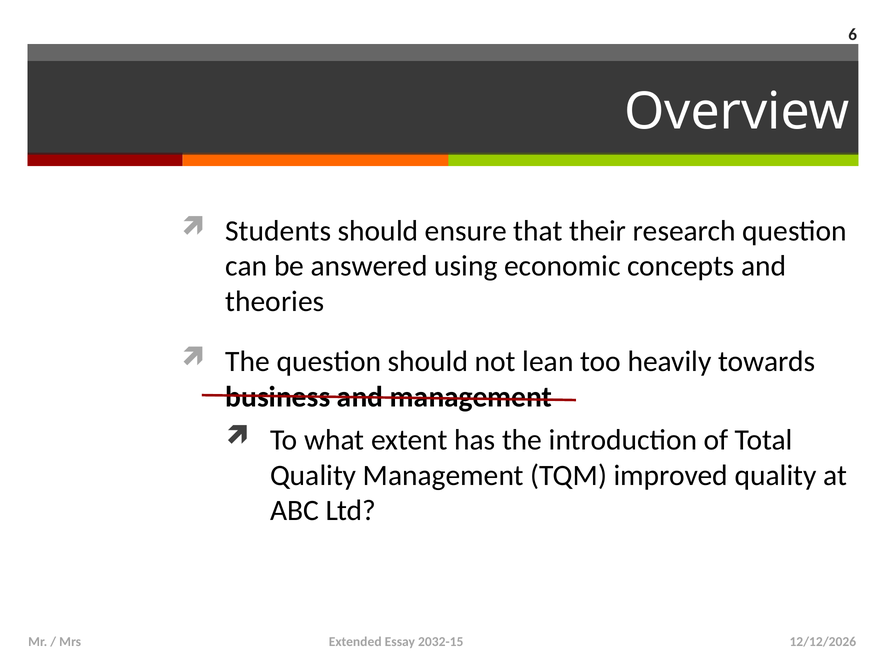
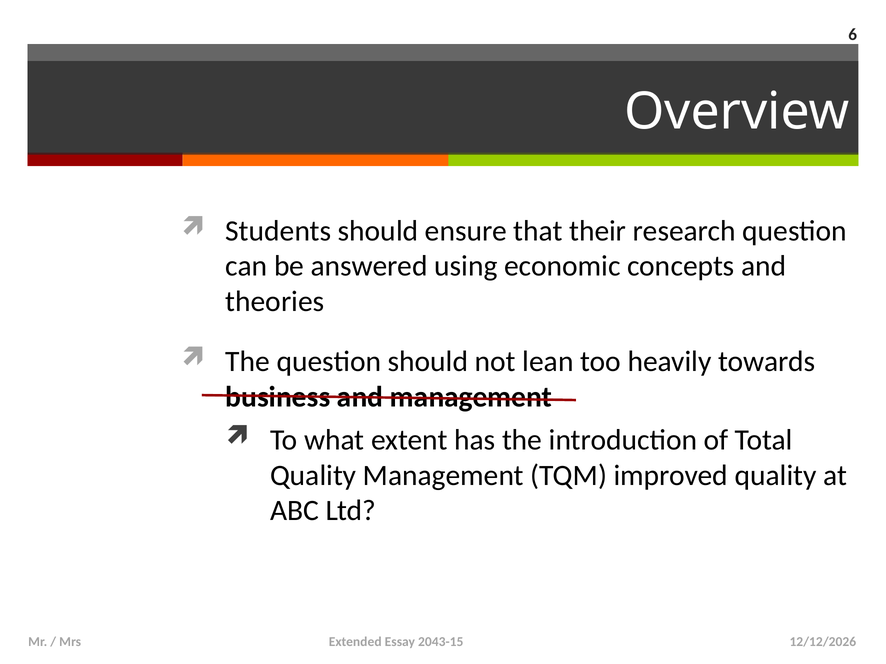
2032-15: 2032-15 -> 2043-15 (441, 642)
